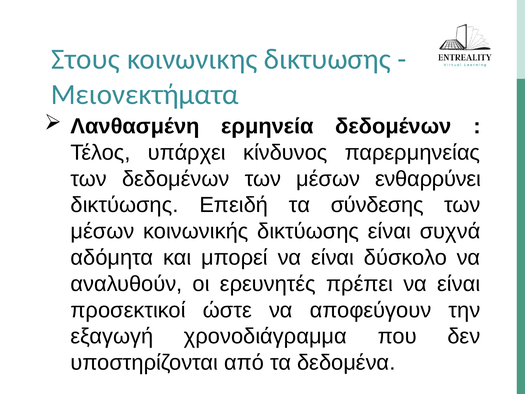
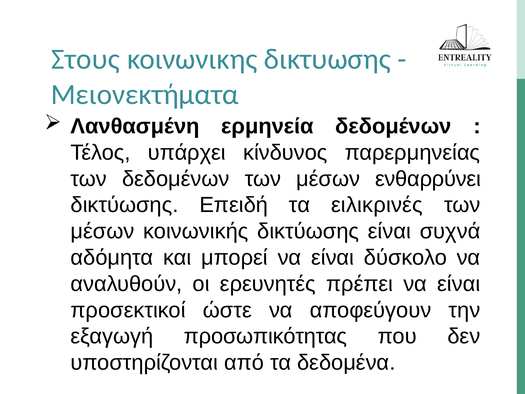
σύνδεσης: σύνδεσης -> ειλικρινές (377, 205)
χρονοδιάγραμμα: χρονοδιάγραμμα -> προσωπικότητας (266, 336)
